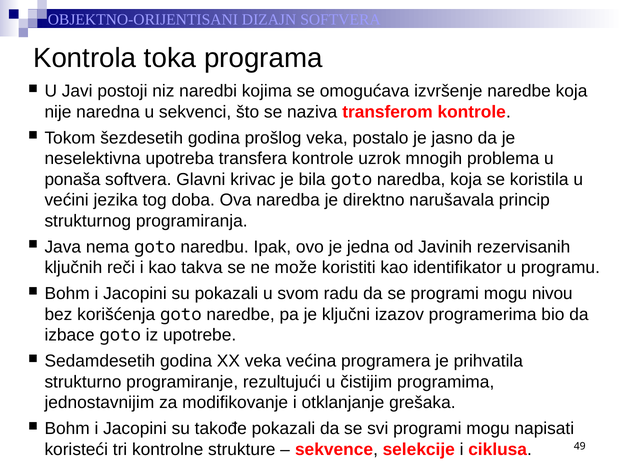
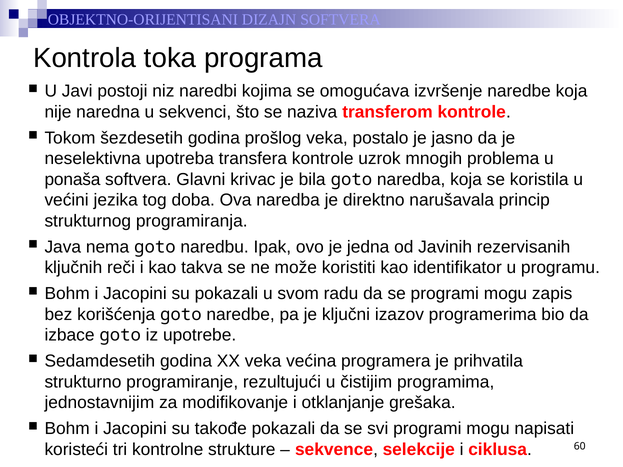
nivou: nivou -> zapis (552, 294)
49: 49 -> 60 (580, 447)
